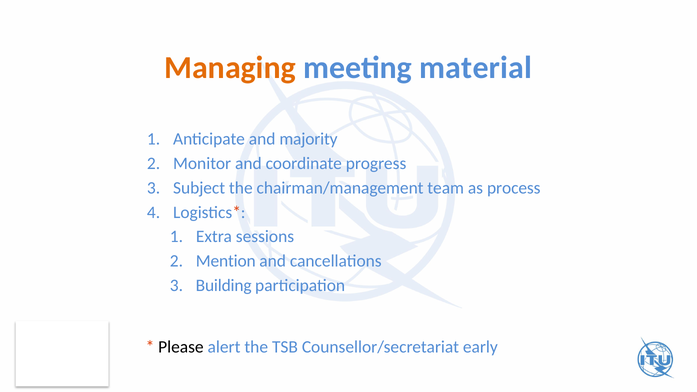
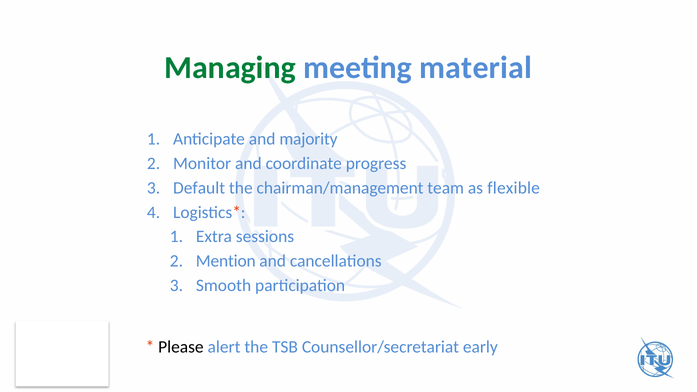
Managing colour: orange -> green (230, 68)
Subject: Subject -> Default (199, 188)
process: process -> flexible (514, 188)
Building: Building -> Smooth (224, 285)
